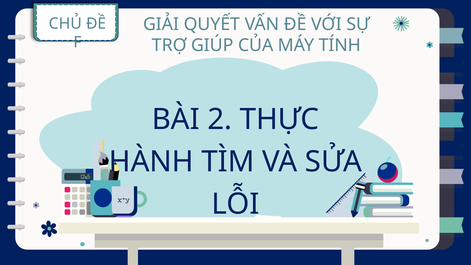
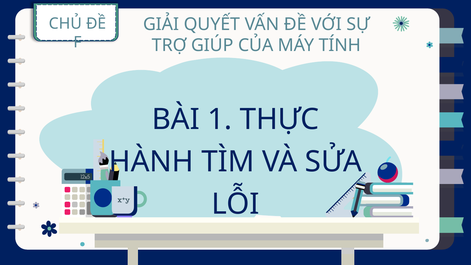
2: 2 -> 1 (220, 119)
